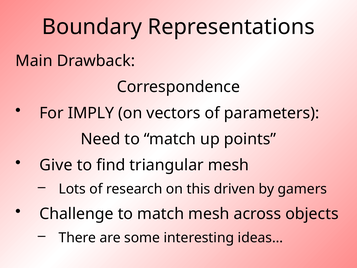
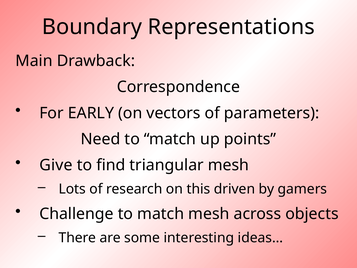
IMPLY: IMPLY -> EARLY (91, 113)
